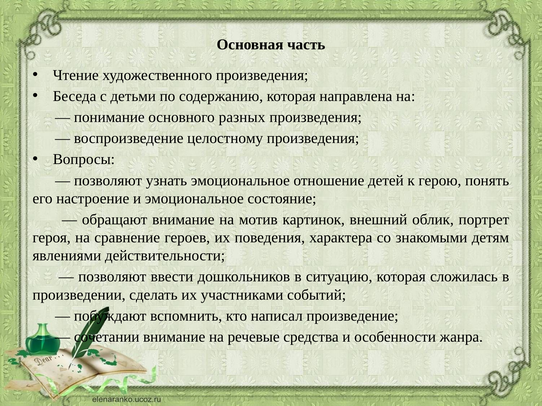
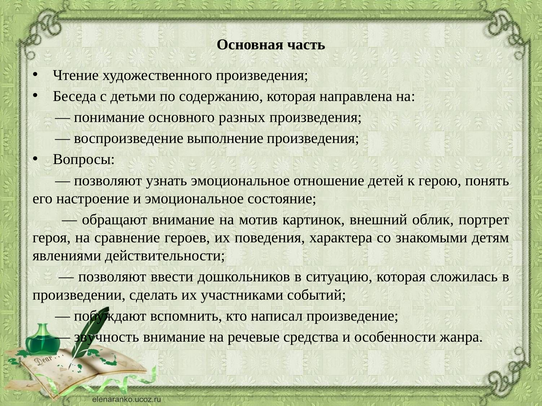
целостному: целостному -> выполнение (225, 138)
сочетании: сочетании -> звучность (107, 337)
